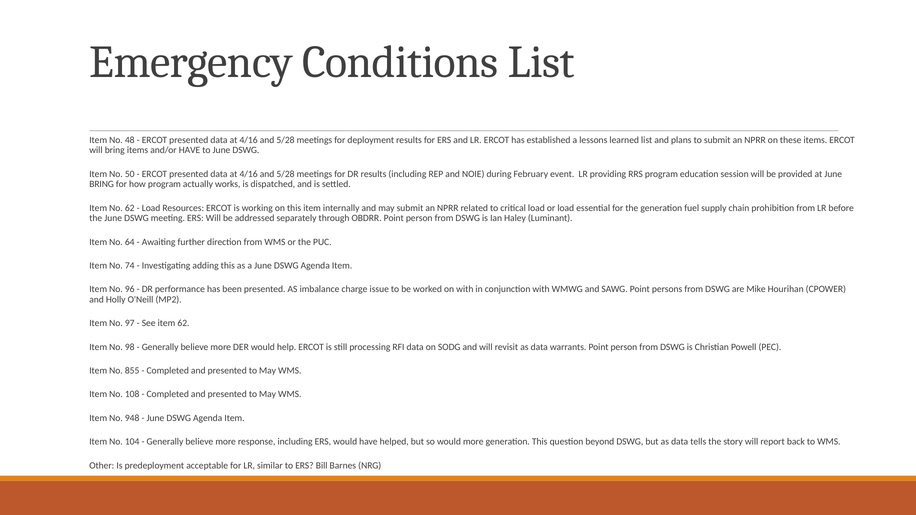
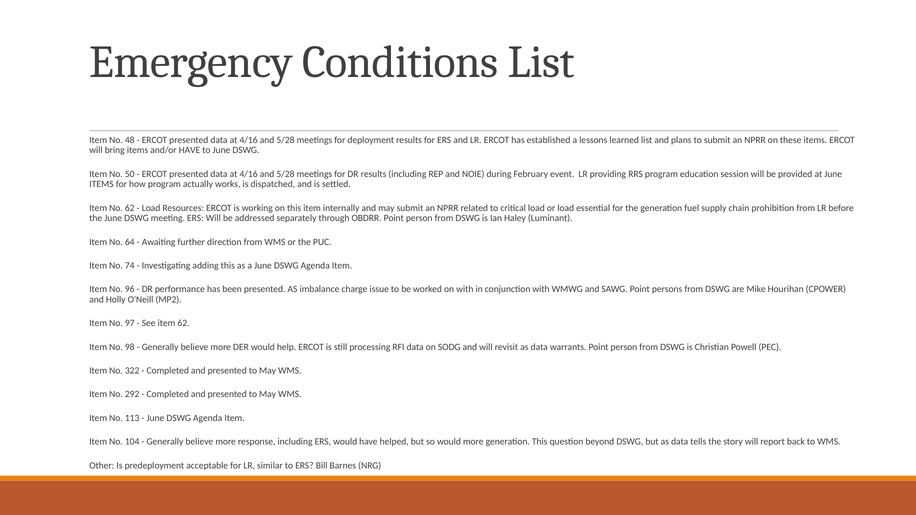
BRING: BRING -> ITEMS (102, 184)
855: 855 -> 322 (132, 371)
108: 108 -> 292 (132, 395)
948: 948 -> 113 (132, 418)
